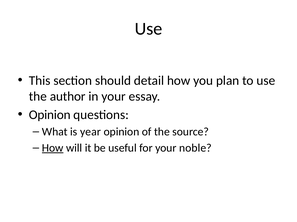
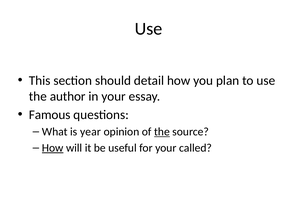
Opinion: Opinion -> Famous (50, 115)
the underline: none -> present (162, 132)
noble: noble -> called (195, 148)
